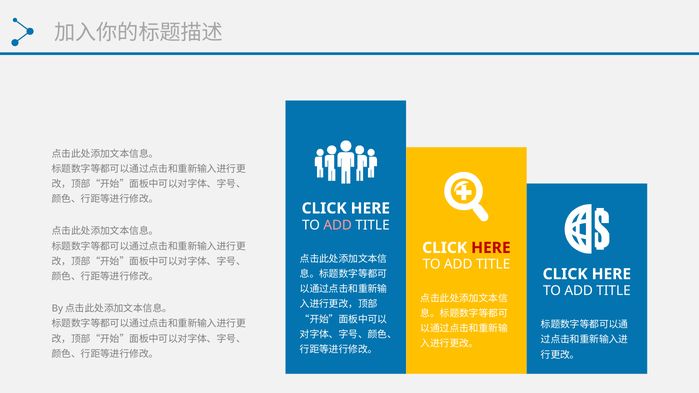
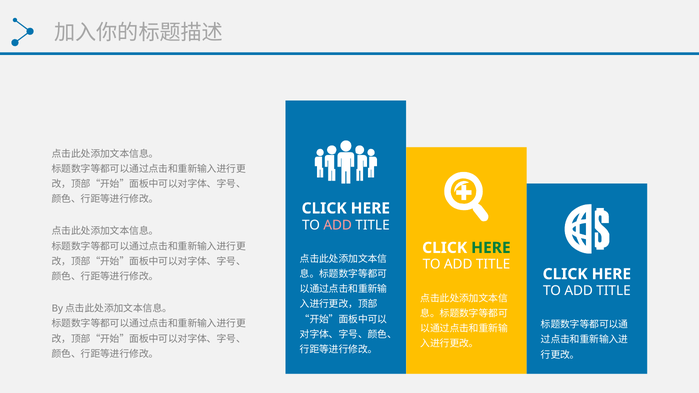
HERE colour: red -> green (491, 248)
